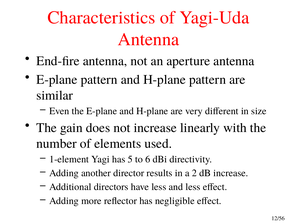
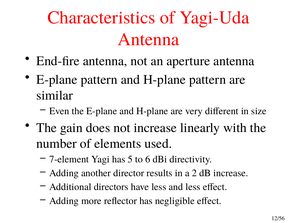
1-element: 1-element -> 7-element (69, 159)
